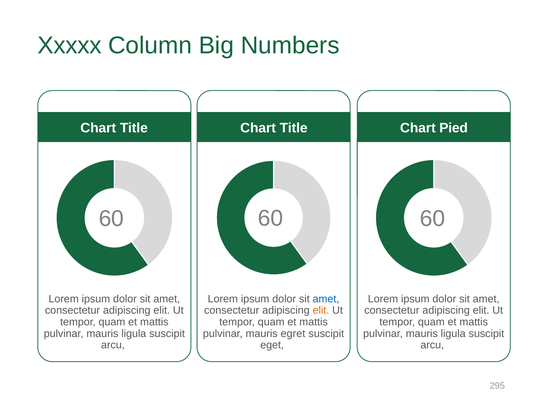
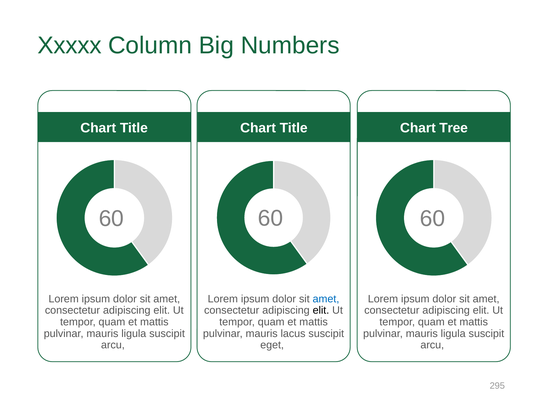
Pied: Pied -> Tree (454, 128)
elit colour: orange -> black (321, 310)
egret: egret -> lacus (293, 334)
